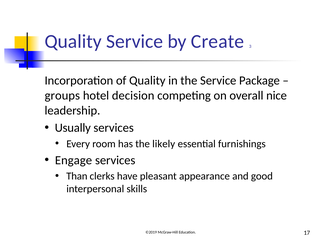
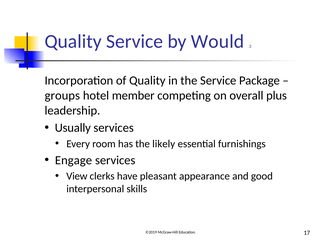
Create: Create -> Would (218, 41)
decision: decision -> member (133, 95)
nice: nice -> plus (277, 95)
Than: Than -> View (77, 176)
